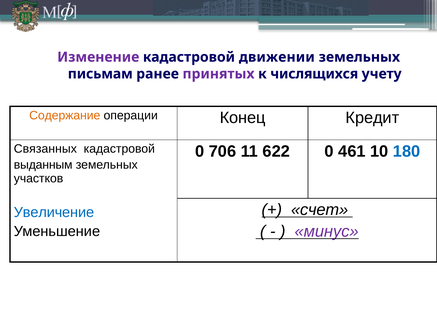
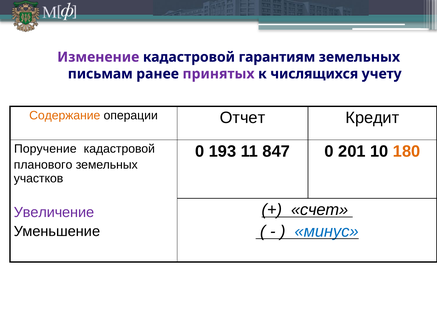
движении: движении -> гарантиям (277, 57)
Конец: Конец -> Отчет (243, 118)
Связанных: Связанных -> Поручение (45, 149)
706: 706 -> 193 (222, 151)
622: 622 -> 847 (276, 151)
461: 461 -> 201 (352, 151)
180 colour: blue -> orange (407, 151)
выданным: выданным -> планового (43, 165)
Увеличение colour: blue -> purple (54, 212)
минус colour: purple -> blue (327, 231)
